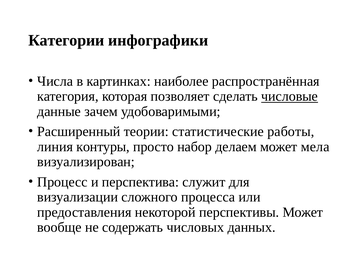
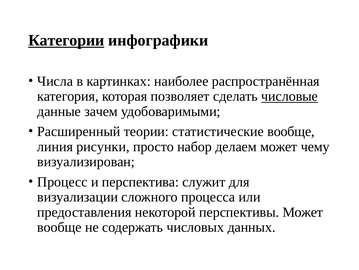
Категории underline: none -> present (66, 40)
статистические работы: работы -> вообще (291, 131)
контуры: контуры -> рисунки (103, 146)
мела: мела -> чему (315, 146)
